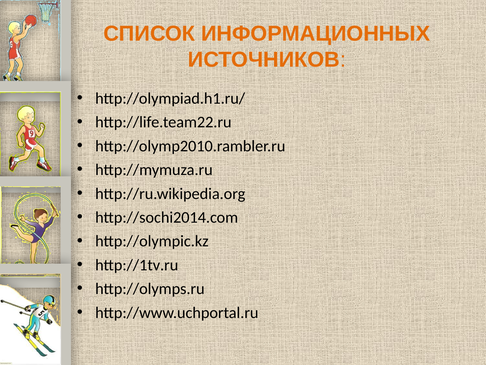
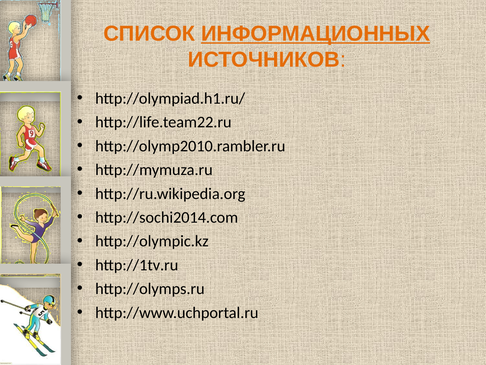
ИНФОРМАЦИОННЫХ underline: none -> present (316, 34)
